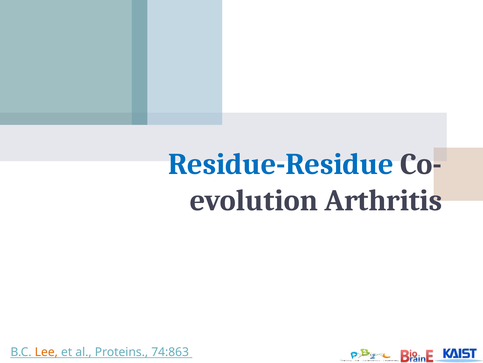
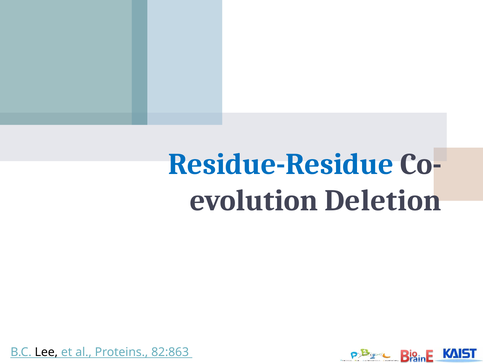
Arthritis: Arthritis -> Deletion (383, 200)
Lee colour: orange -> black (46, 351)
74:863: 74:863 -> 82:863 (170, 351)
